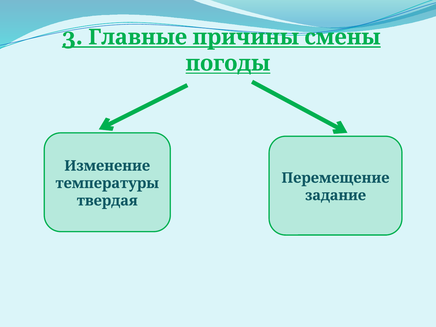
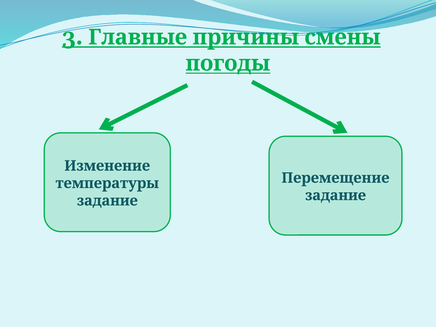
твердая: твердая -> задание (107, 201)
